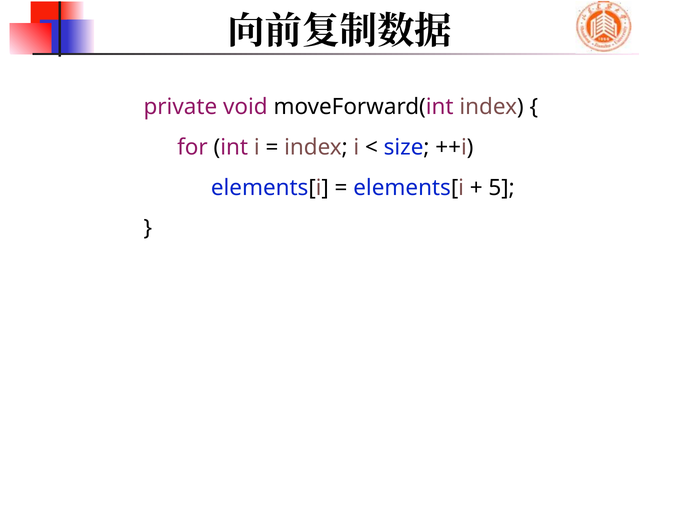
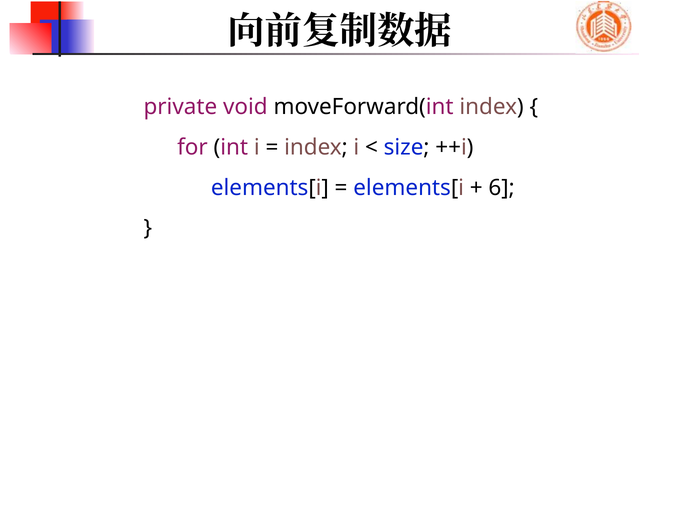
5: 5 -> 6 (502, 188)
